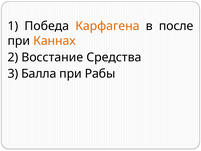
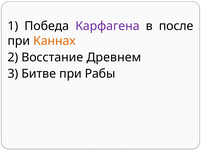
Карфагена colour: orange -> purple (107, 26)
Средства: Средства -> Древнем (114, 57)
Балла: Балла -> Битве (39, 74)
